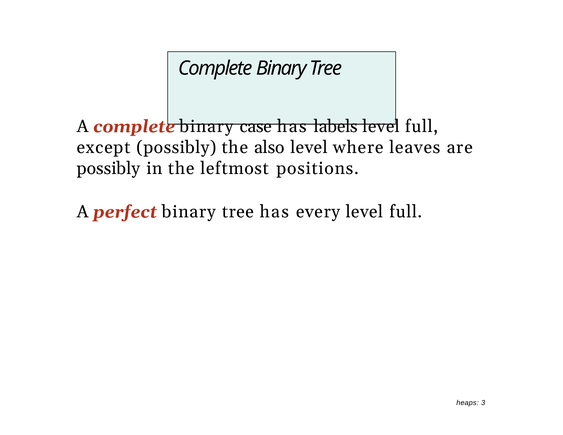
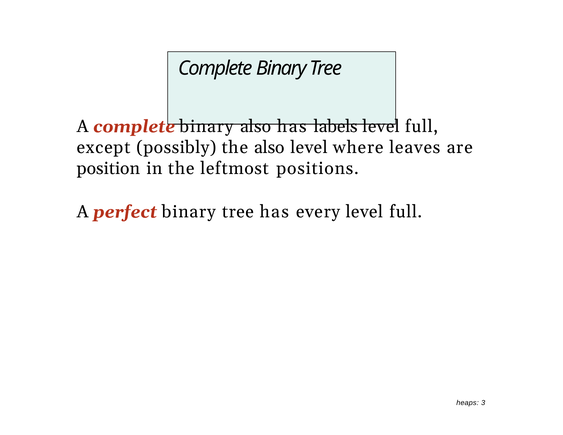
binary case: case -> also (256, 127)
possibly: possibly -> position (108, 168)
